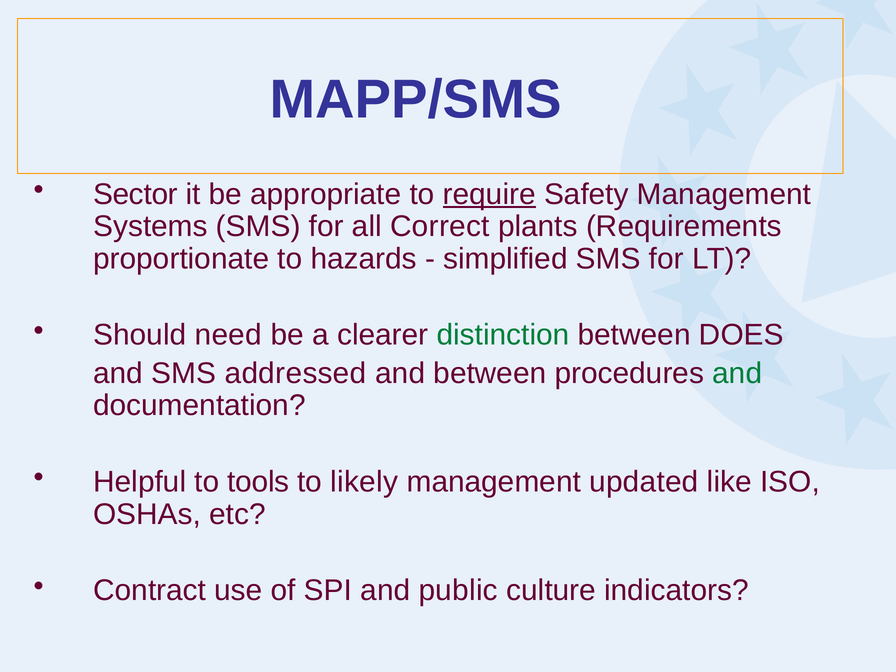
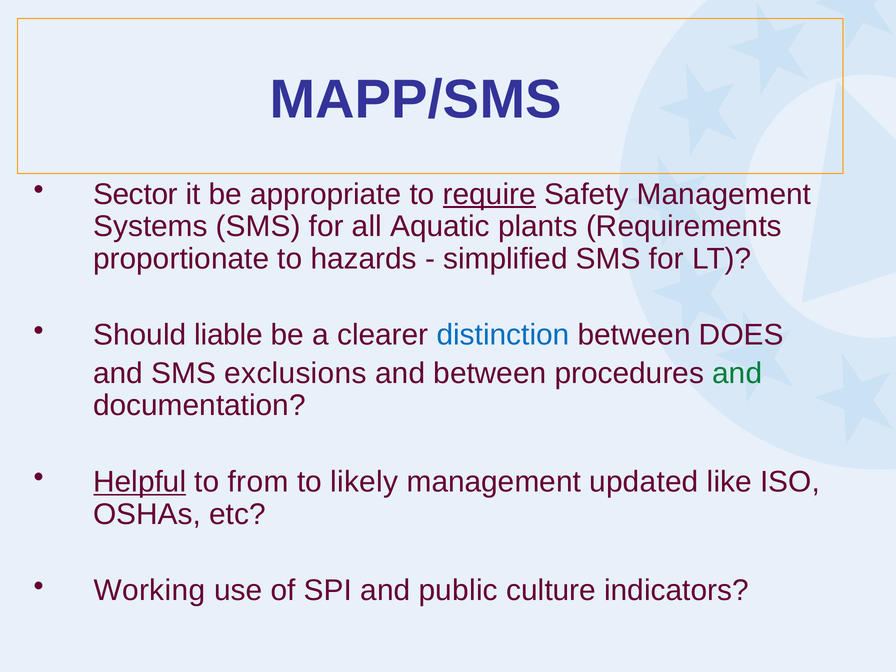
Correct: Correct -> Aquatic (440, 226)
need: need -> liable (229, 335)
distinction colour: green -> blue (503, 335)
addressed: addressed -> exclusions (296, 373)
Helpful underline: none -> present (140, 482)
tools: tools -> from (258, 482)
Contract: Contract -> Working (149, 591)
